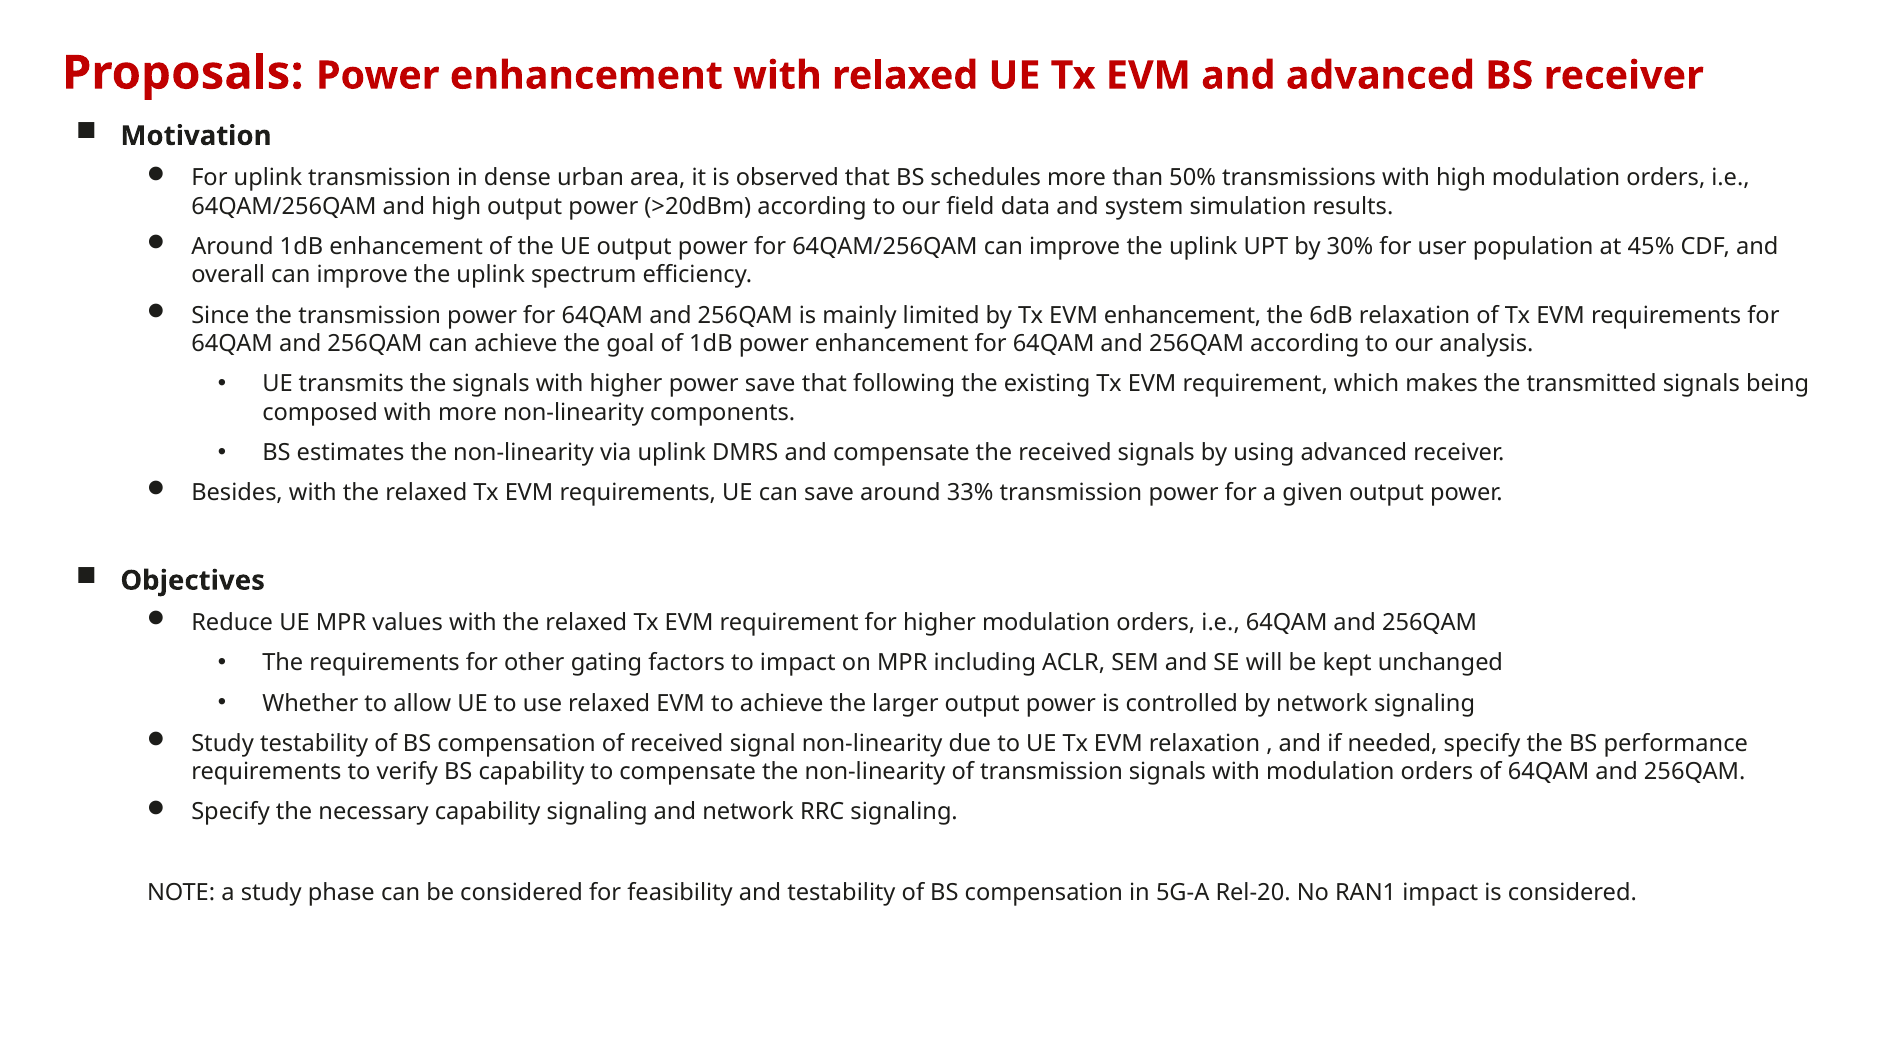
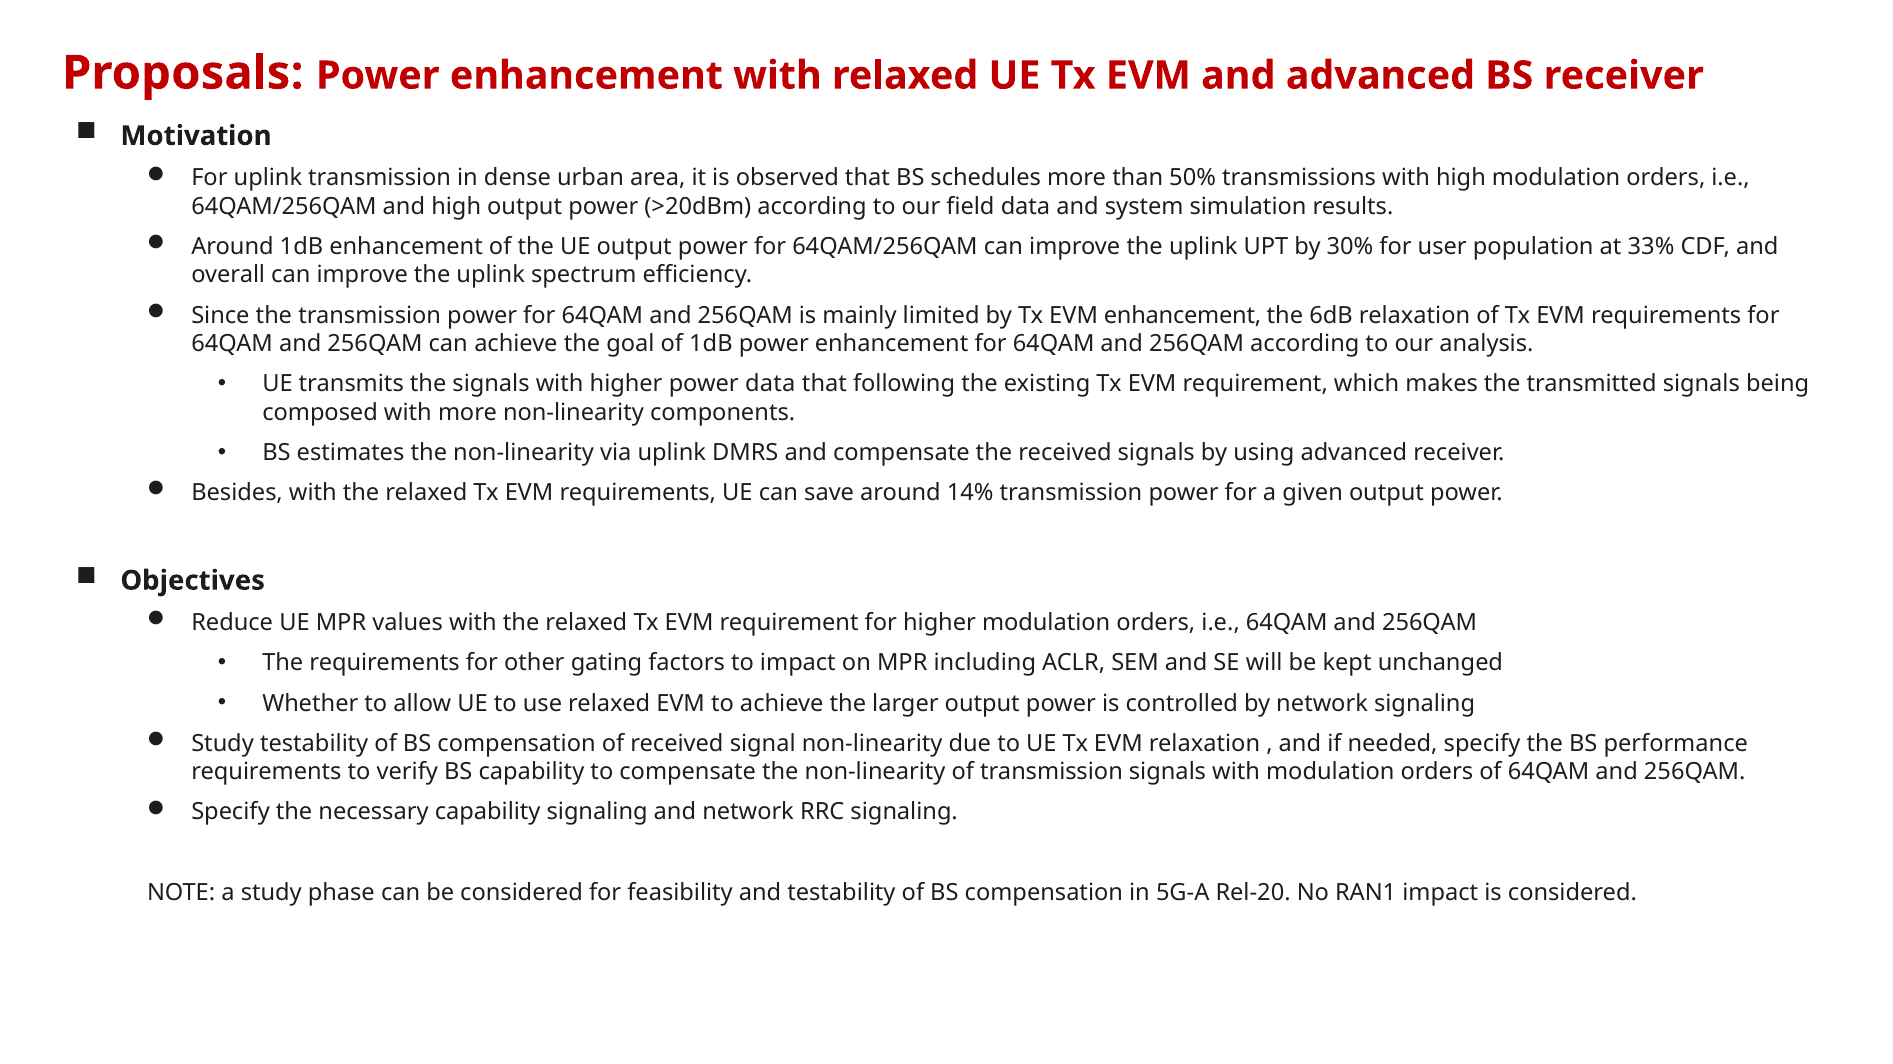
45%: 45% -> 33% (1651, 247)
power save: save -> data (770, 384)
33%: 33% -> 14% (970, 493)
